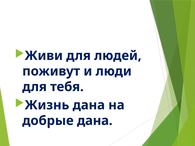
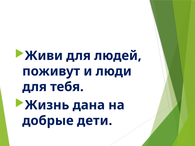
добрые дана: дана -> дети (95, 121)
